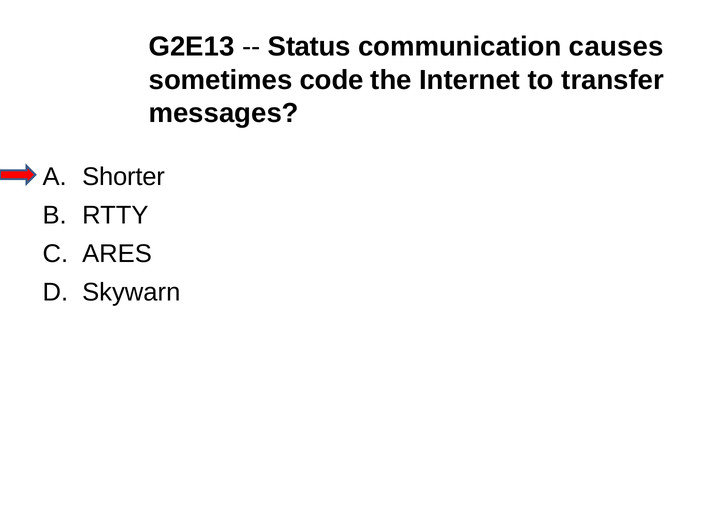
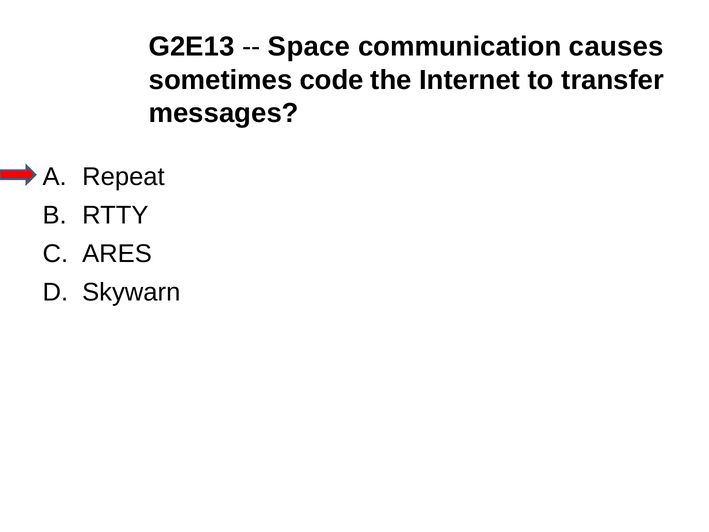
Status: Status -> Space (309, 47)
Shorter: Shorter -> Repeat (123, 177)
